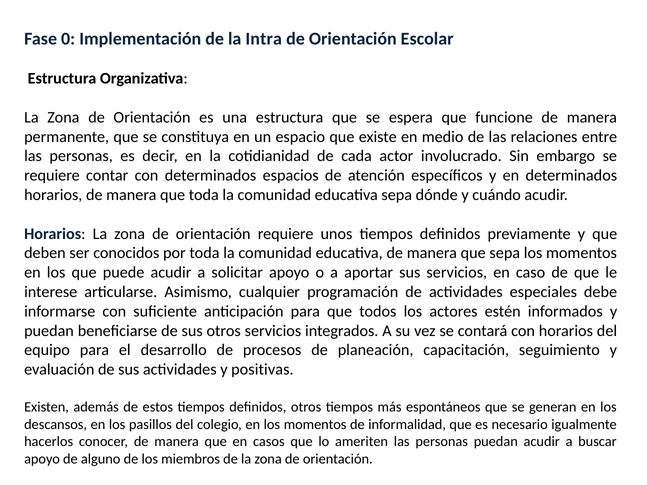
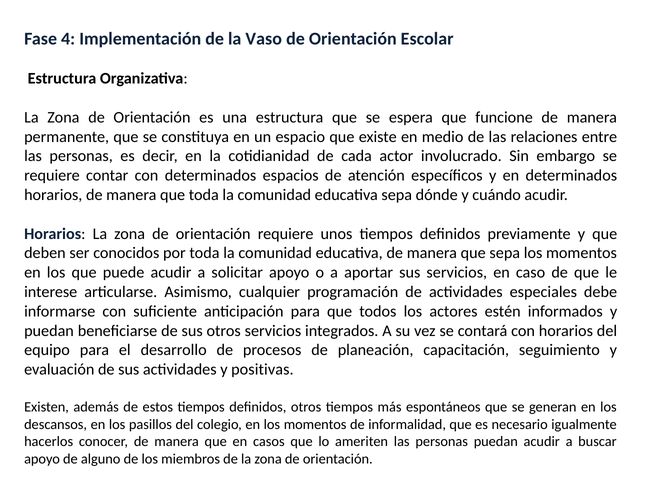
0: 0 -> 4 (68, 39)
Intra: Intra -> Vaso (264, 39)
